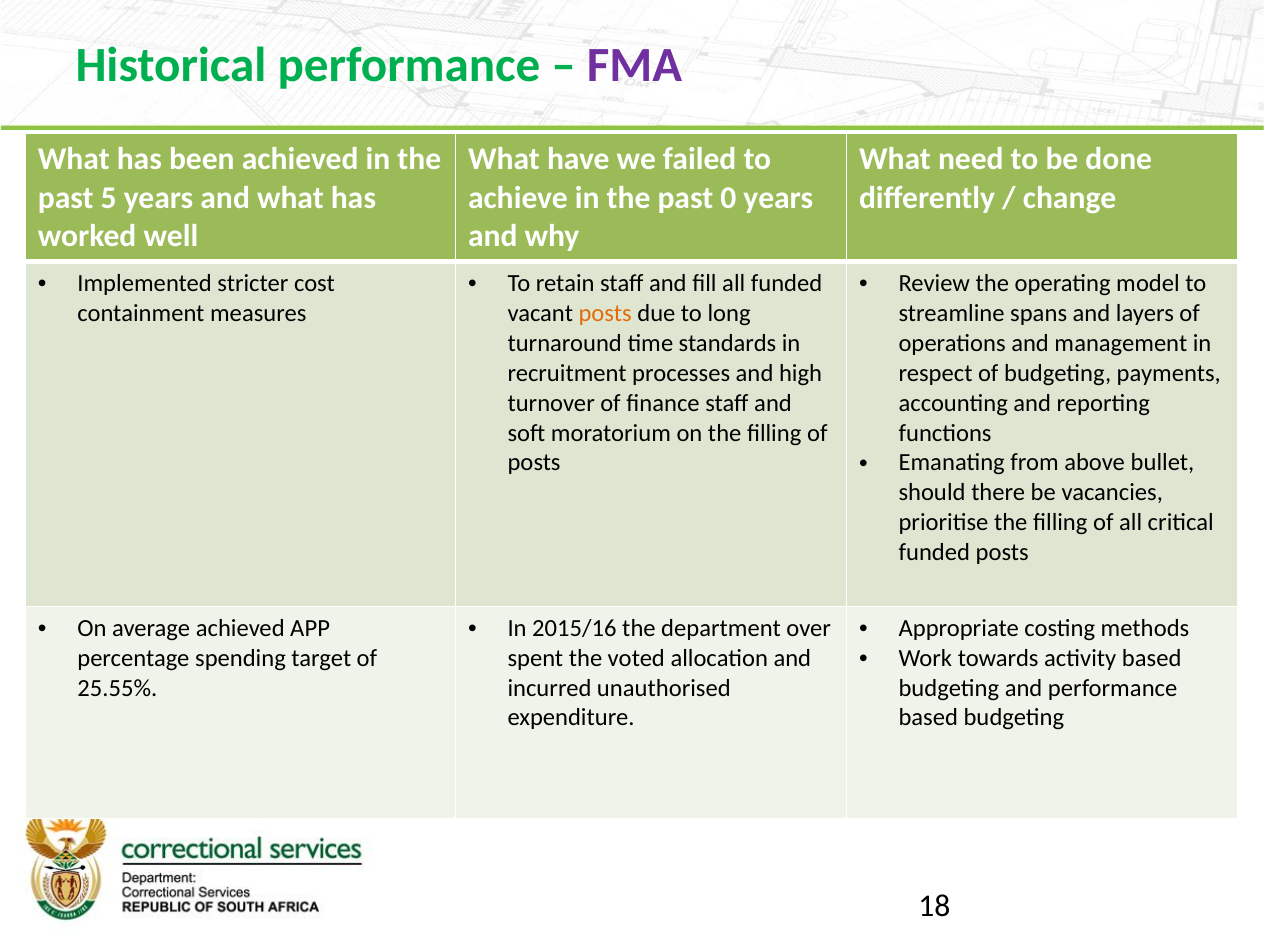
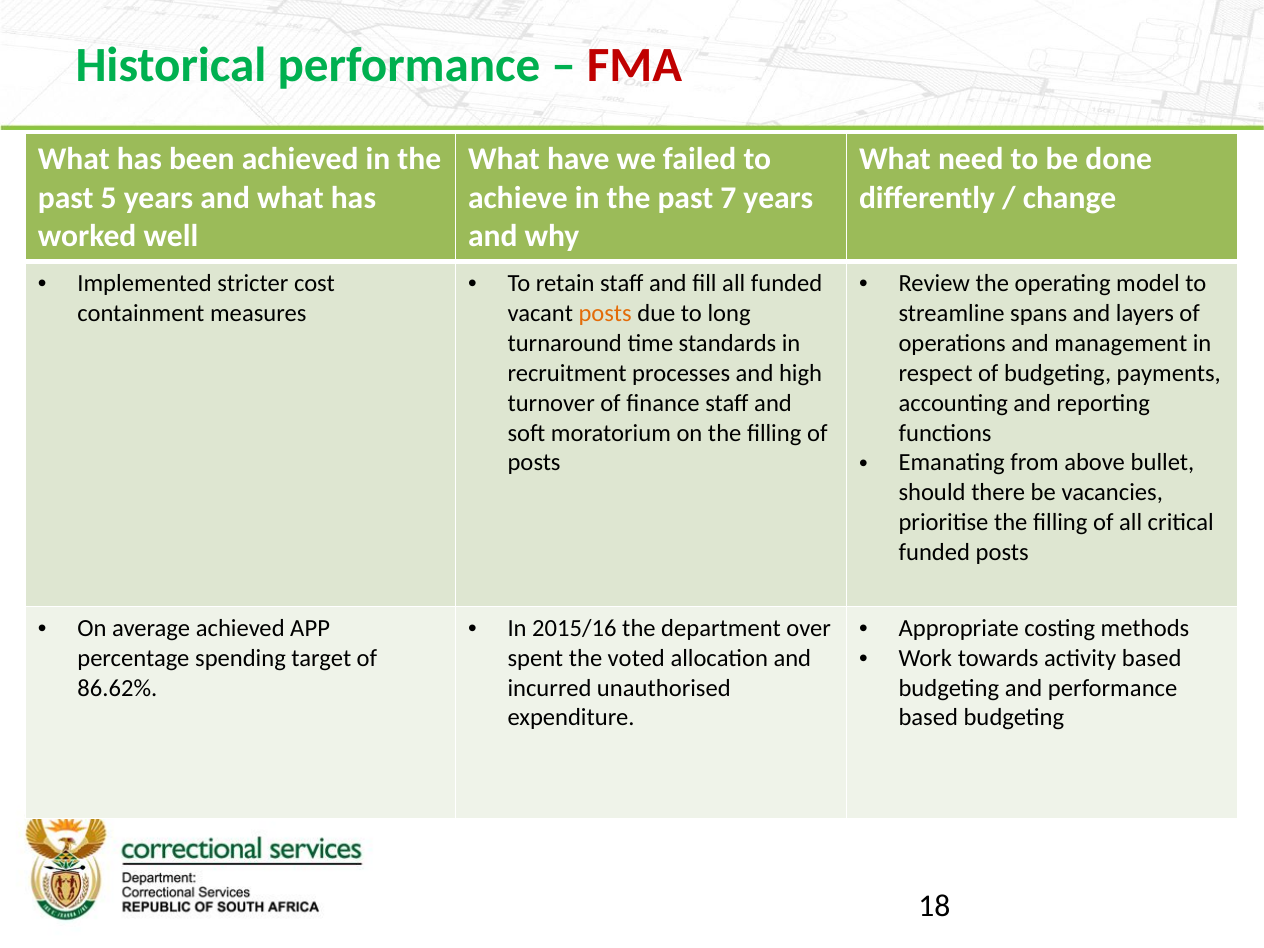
FMA colour: purple -> red (635, 65)
0: 0 -> 7 (728, 198)
25.55%: 25.55% -> 86.62% (117, 688)
